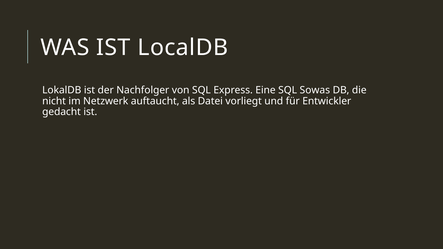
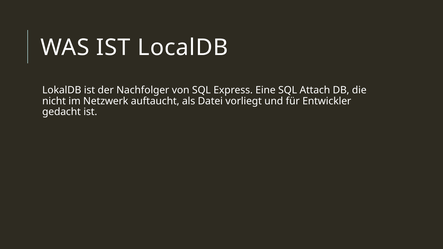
Sowas: Sowas -> Attach (315, 90)
